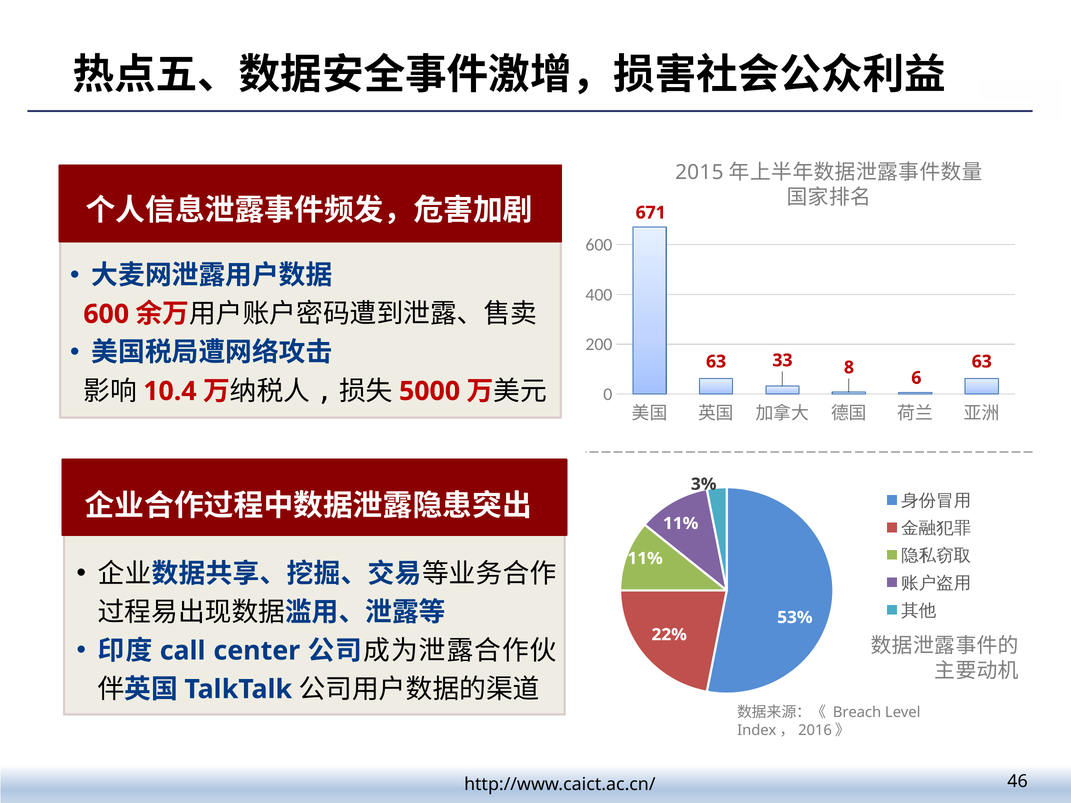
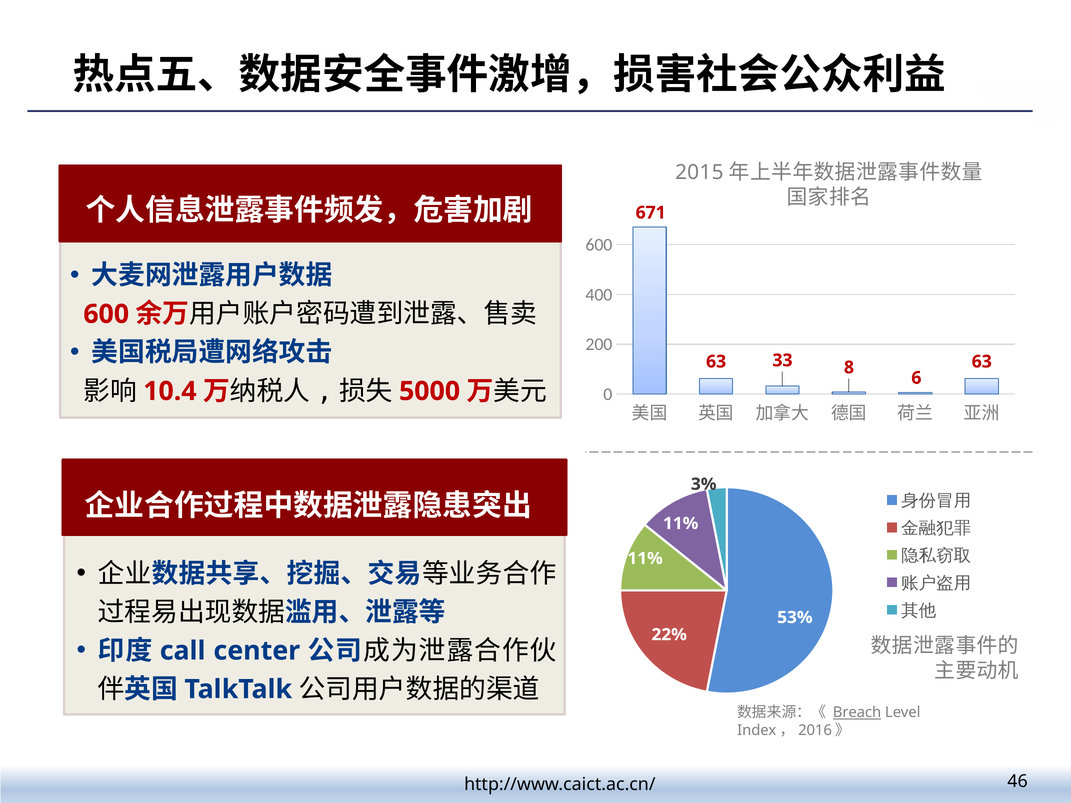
Breach underline: none -> present (857, 713)
